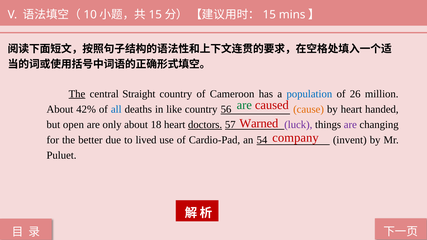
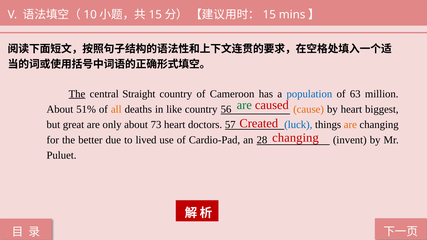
26: 26 -> 63 (355, 94)
42%: 42% -> 51% (86, 109)
all colour: blue -> orange (116, 109)
handed: handed -> biggest (382, 109)
Warned: Warned -> Created (259, 124)
open: open -> great (74, 125)
18: 18 -> 73 (156, 125)
doctors underline: present -> none (205, 125)
luck colour: purple -> blue (298, 125)
are colour: purple -> orange (350, 125)
company: company -> changing (295, 138)
54: 54 -> 28 (262, 140)
